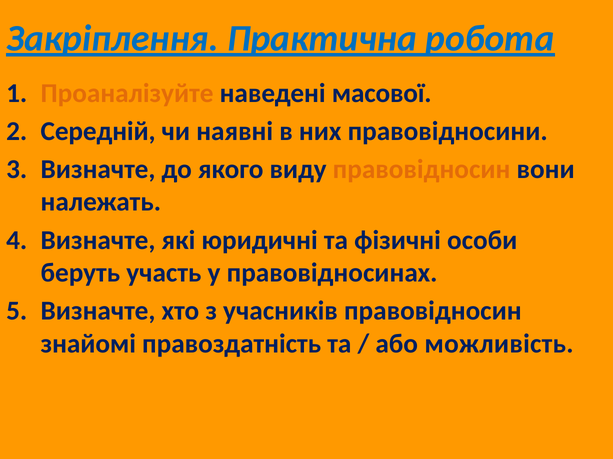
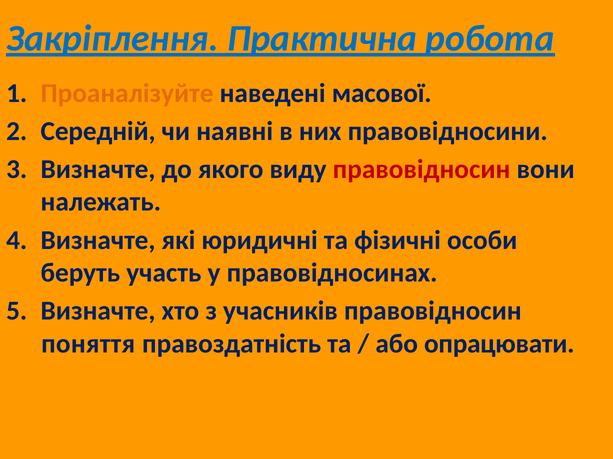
правовідносин colour: orange -> red (422, 170)
знайомі: знайомі -> поняття (88, 344)
можливість: можливість -> опрацювати (499, 344)
